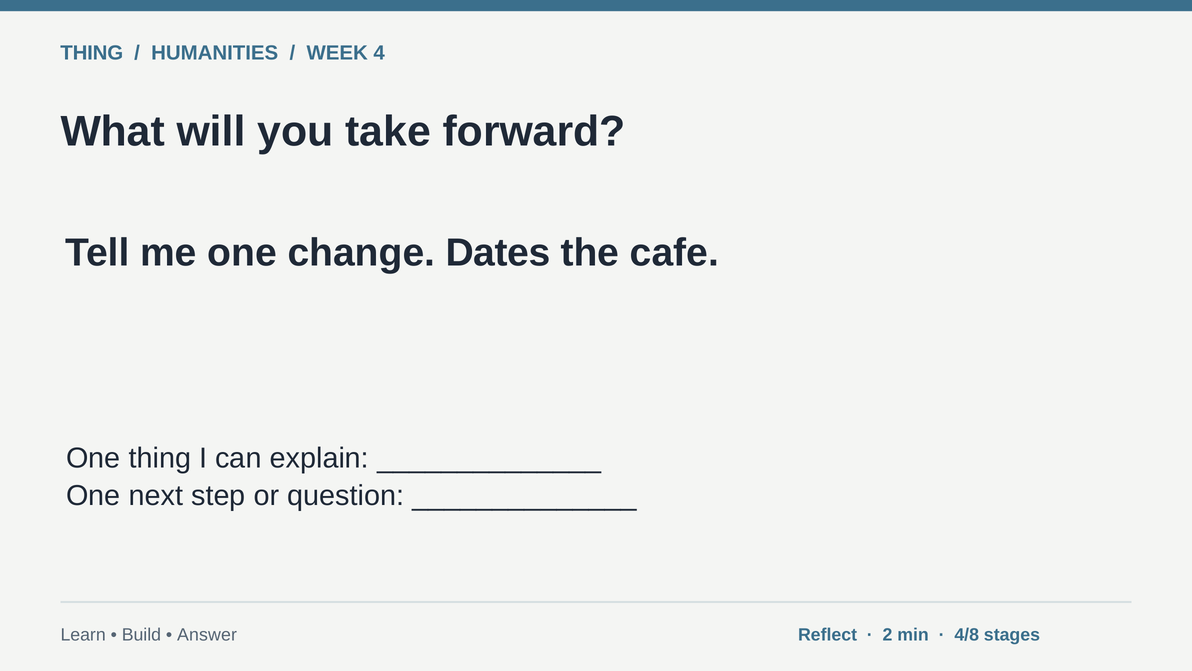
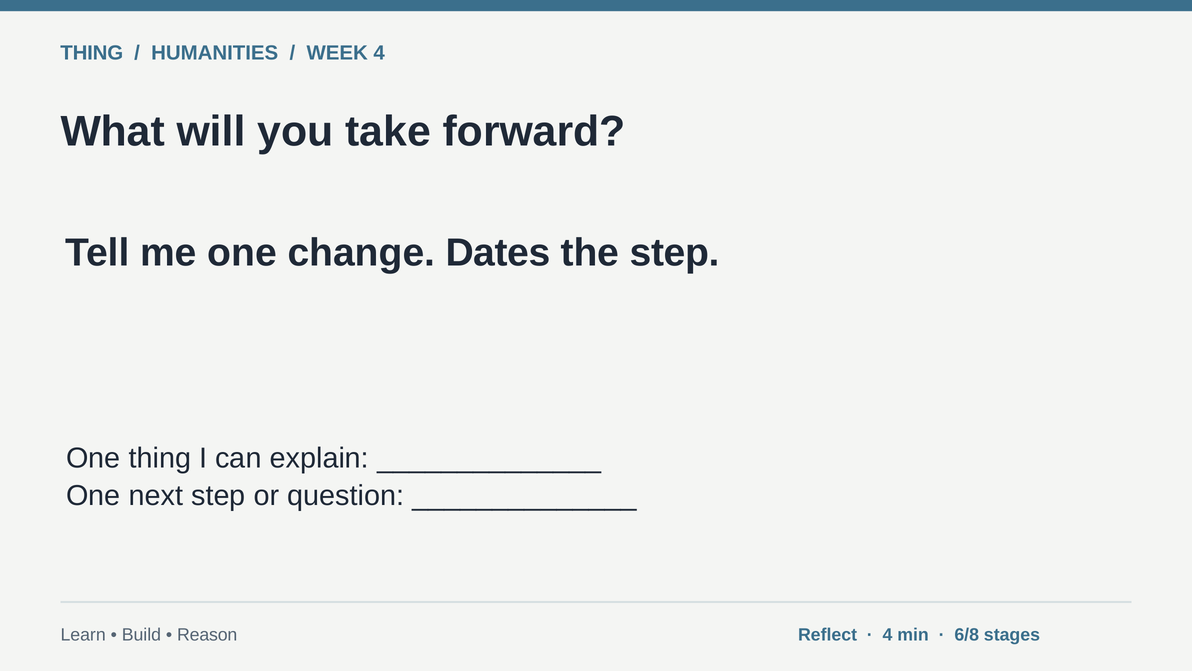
the cafe: cafe -> step (675, 252)
Answer: Answer -> Reason (207, 635)
2: 2 -> 4 (888, 635)
4/8: 4/8 -> 6/8 (967, 635)
